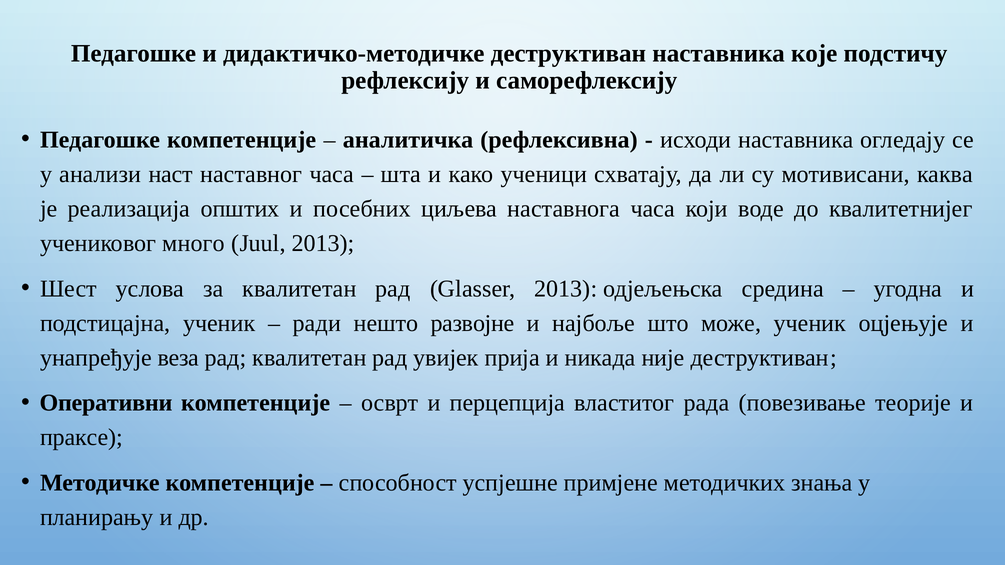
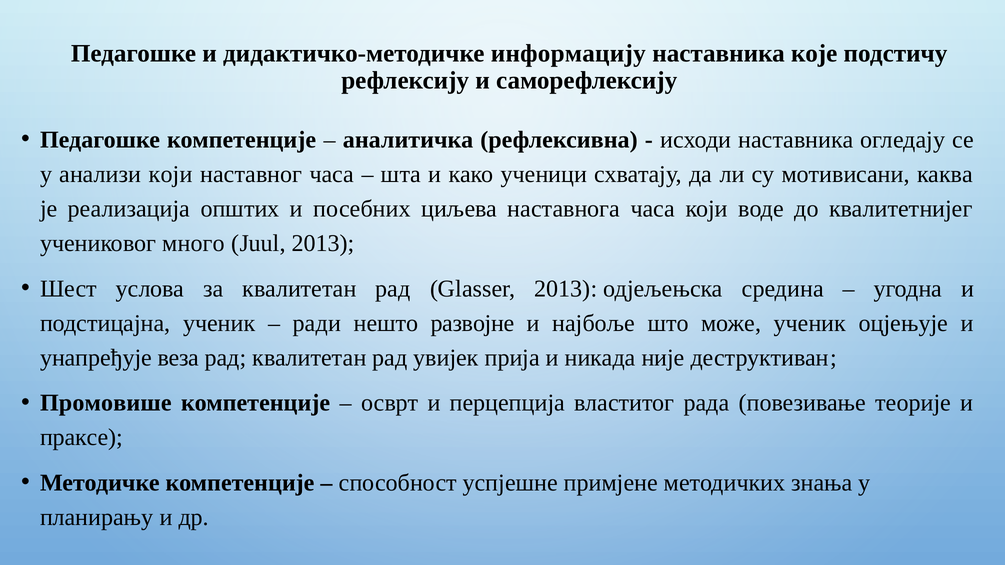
дидактичко-методичке деструктиван: деструктиван -> информацију (568, 53)
анализи наст: наст -> који (171, 174)
Оперативни: Оперативни -> Промовише (106, 403)
